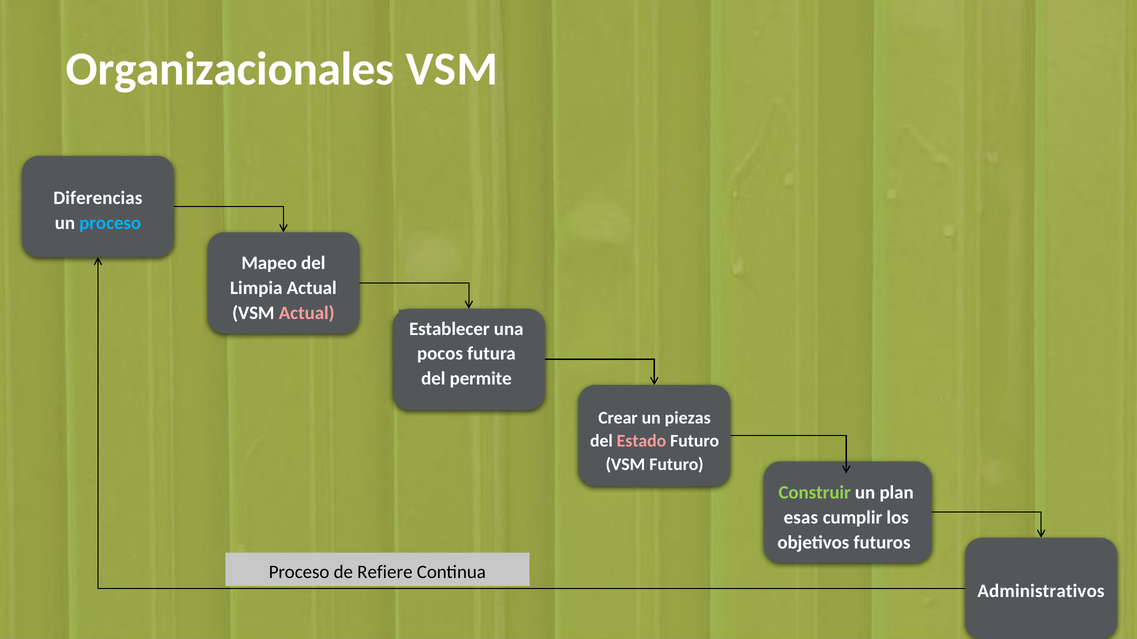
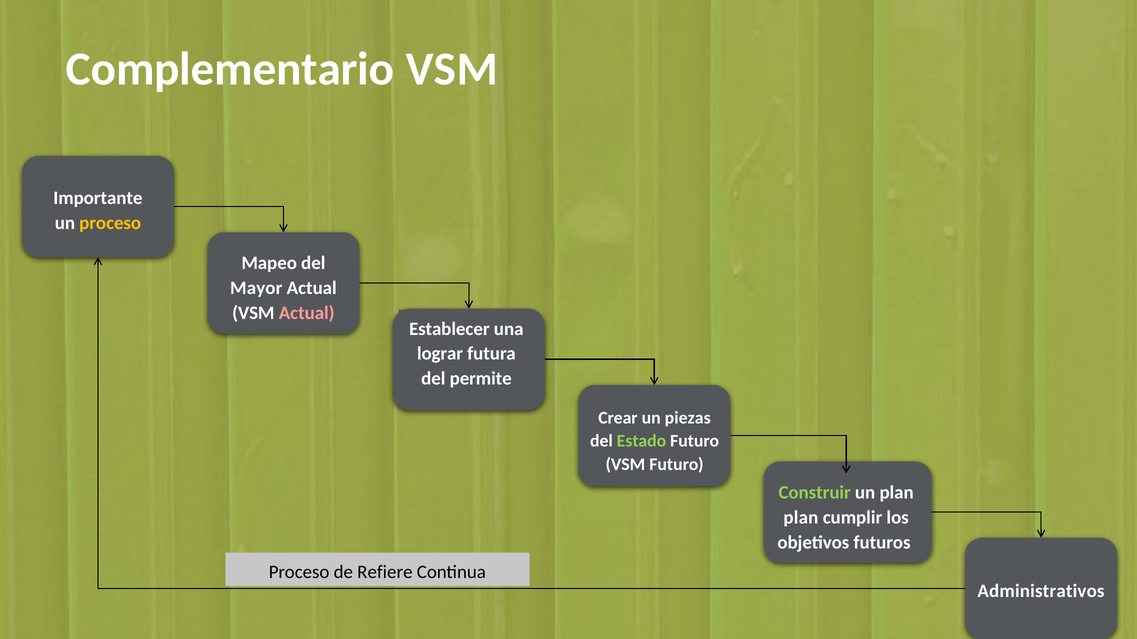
Organizacionales: Organizacionales -> Complementario (230, 69)
Diferencias: Diferencias -> Importante (98, 198)
proceso colour: light blue -> yellow (110, 223)
Limpia: Limpia -> Mayor (256, 288)
pocos: pocos -> lograr (440, 354)
Estado colour: pink -> light green (641, 442)
esas: esas -> plan (801, 518)
